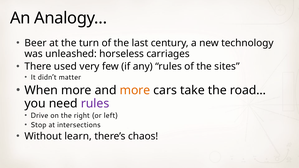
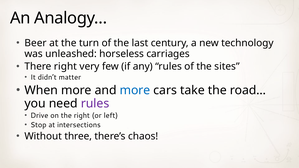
There used: used -> right (65, 67)
more colour: orange -> blue (135, 90)
learn: learn -> three (78, 136)
